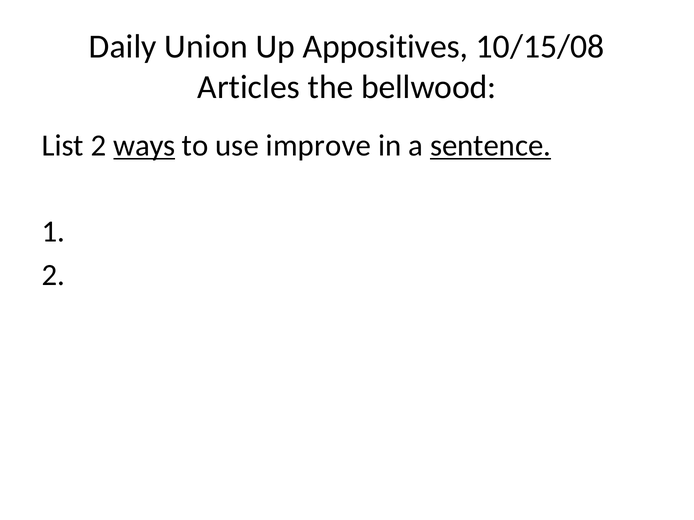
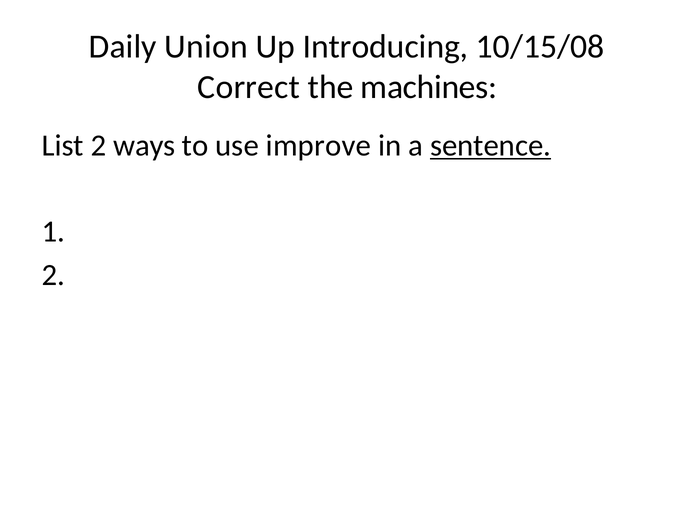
Appositives: Appositives -> Introducing (386, 47)
Articles: Articles -> Correct (249, 87)
bellwood: bellwood -> machines (429, 87)
ways underline: present -> none (144, 146)
